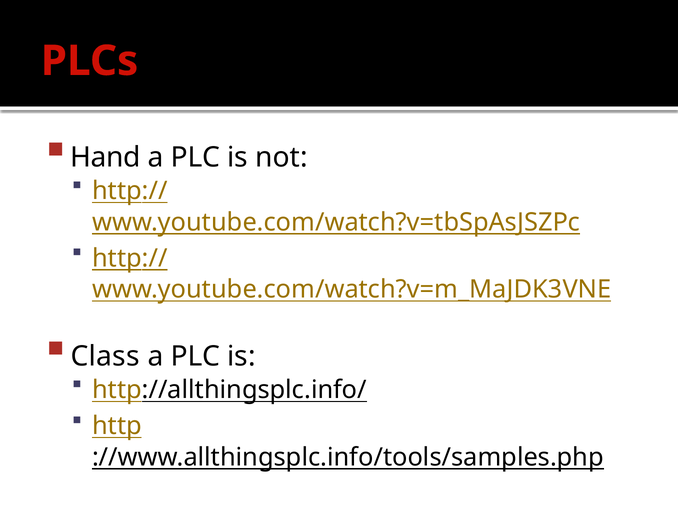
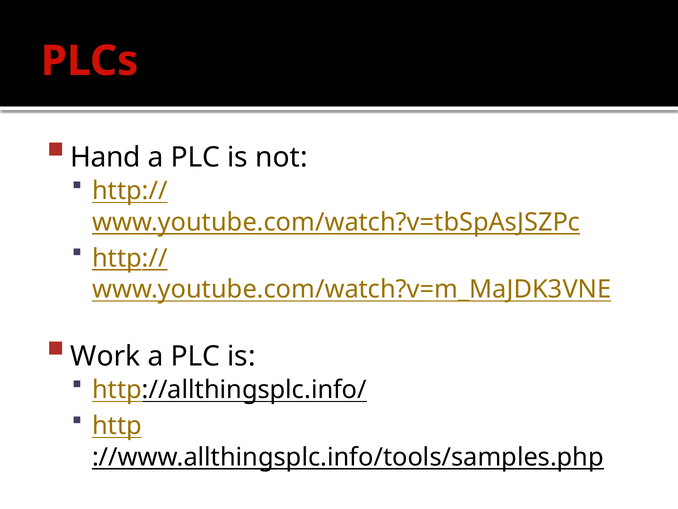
Class: Class -> Work (105, 356)
